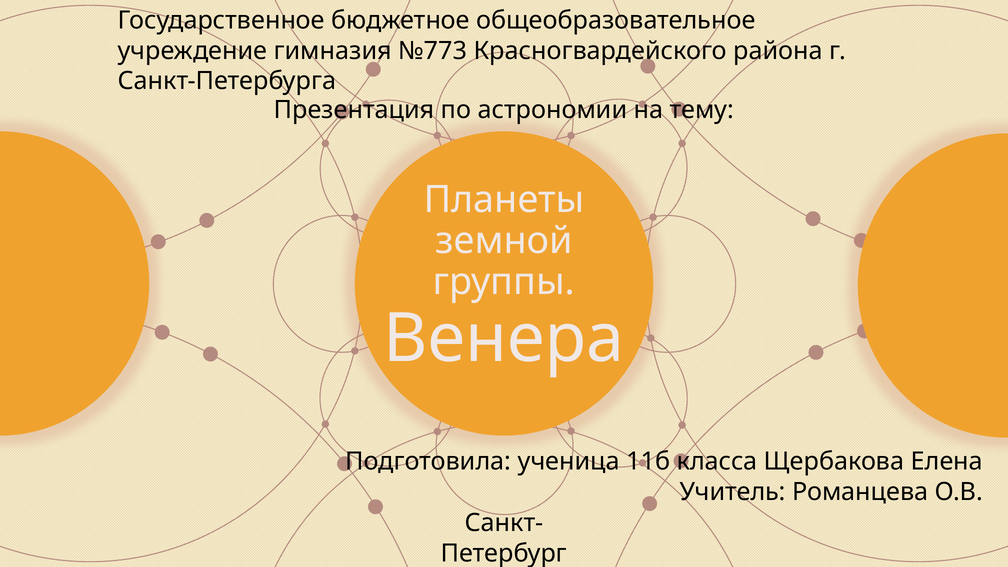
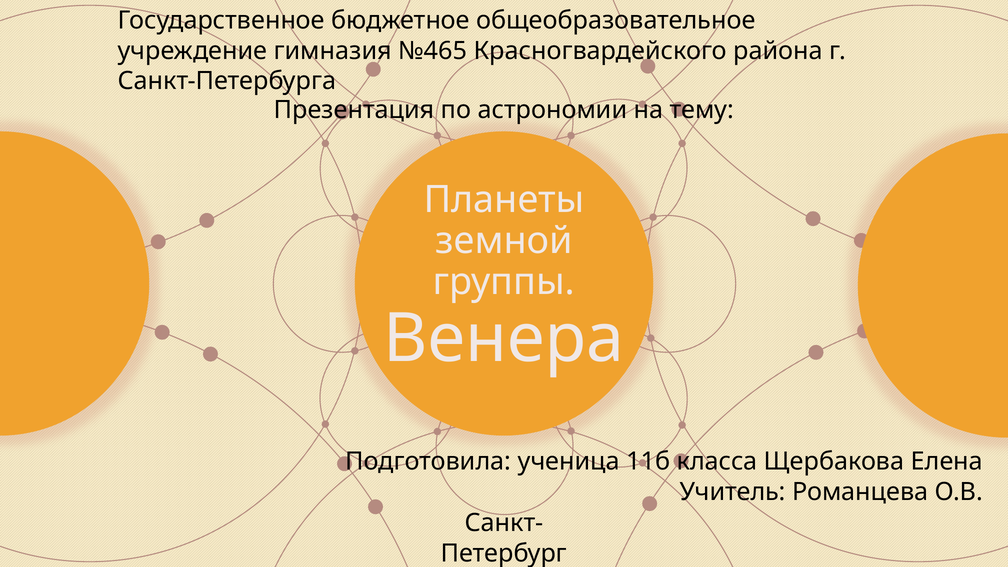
№773: №773 -> №465 (433, 51)
